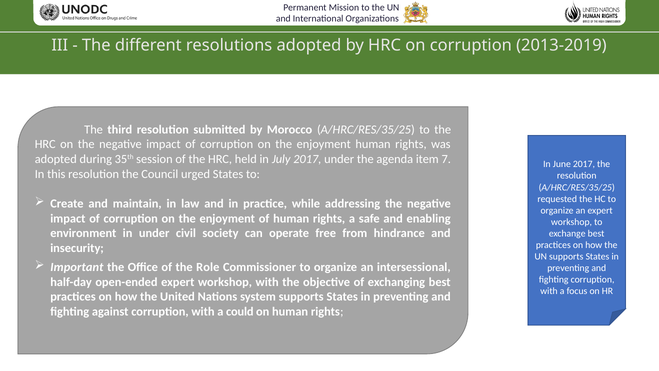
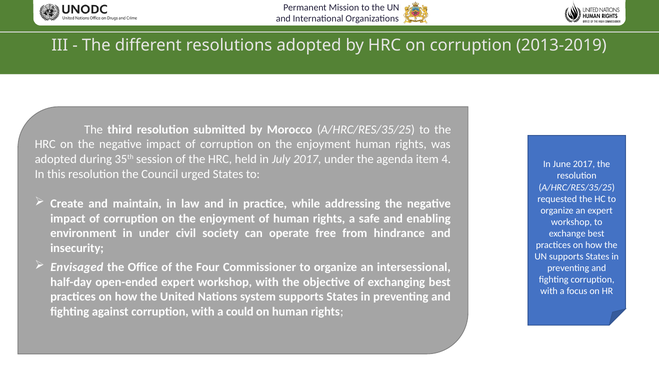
7: 7 -> 4 (446, 159)
Important: Important -> Envisaged (77, 267)
Role: Role -> Four (208, 267)
